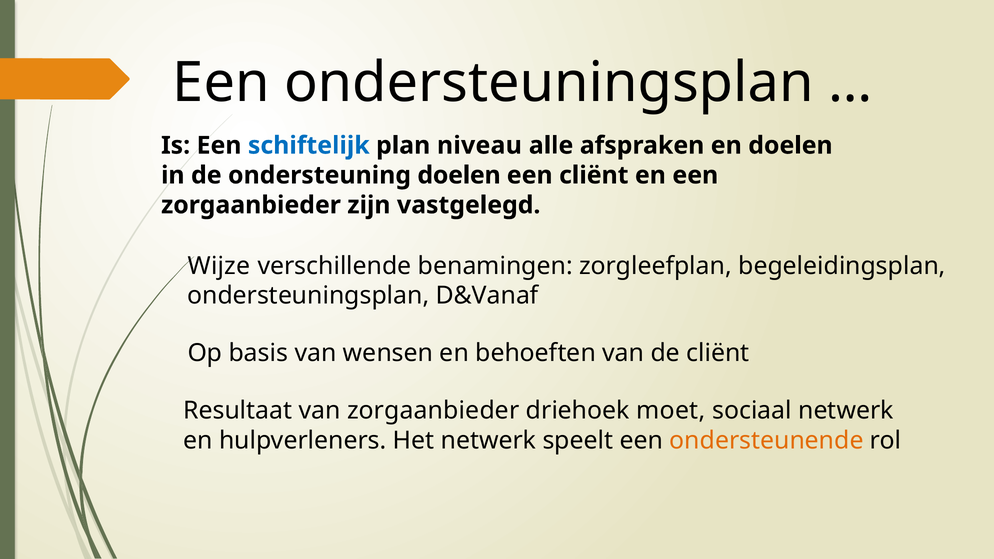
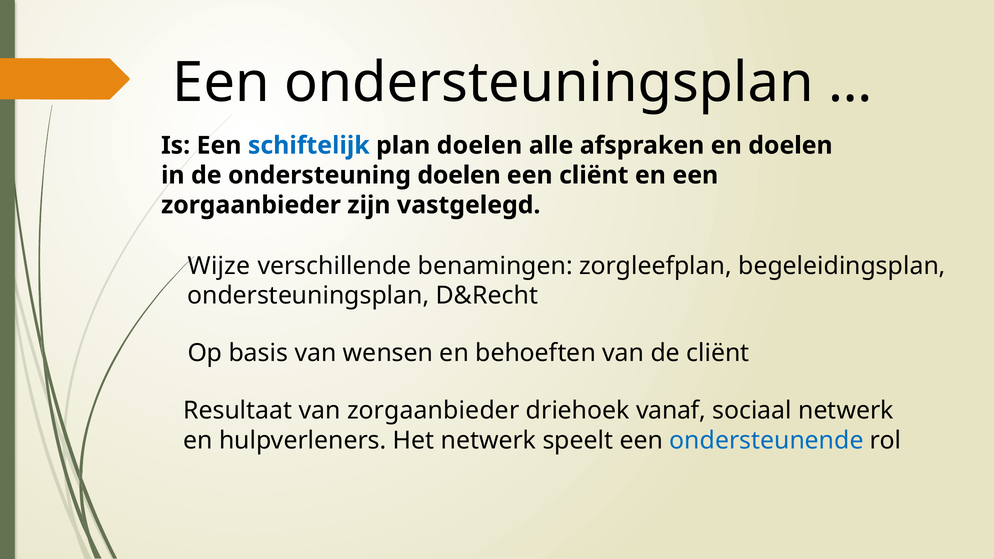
plan niveau: niveau -> doelen (479, 145)
D&Vanaf: D&Vanaf -> D&Recht (487, 296)
moet: moet -> vanaf (671, 411)
ondersteunende colour: orange -> blue (766, 440)
